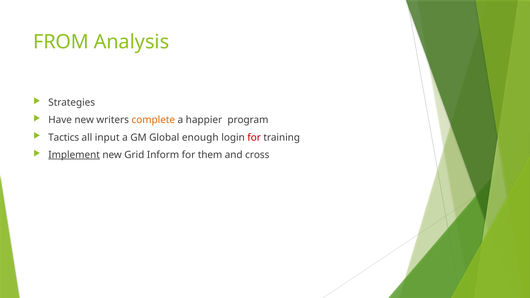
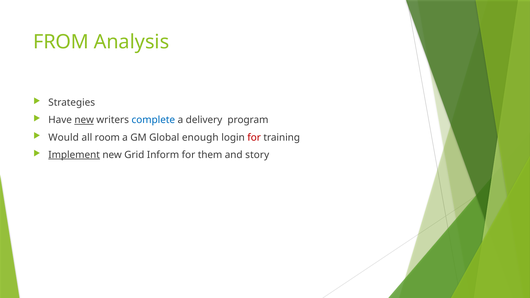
new underline: none -> present (84, 120)
complete colour: orange -> blue (153, 120)
happier: happier -> delivery (204, 120)
Tactics: Tactics -> Would (64, 137)
input: input -> room (107, 137)
cross: cross -> story (257, 155)
